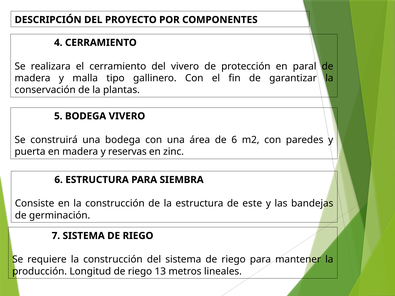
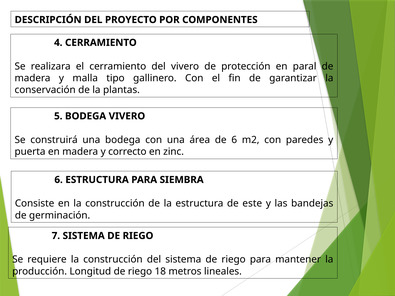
reservas: reservas -> correcto (127, 152)
13: 13 -> 18 (160, 271)
